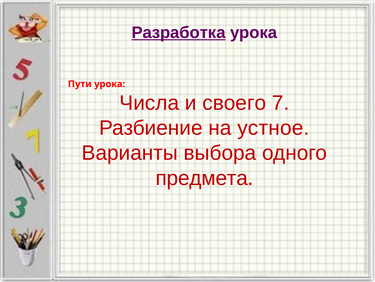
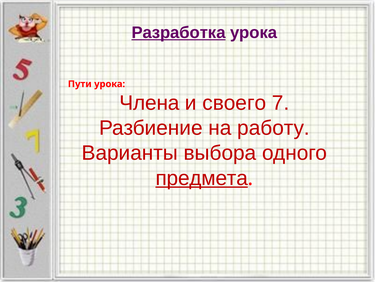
Числа: Числа -> Члена (149, 103)
устное: устное -> работу (273, 128)
предмета underline: none -> present (202, 178)
